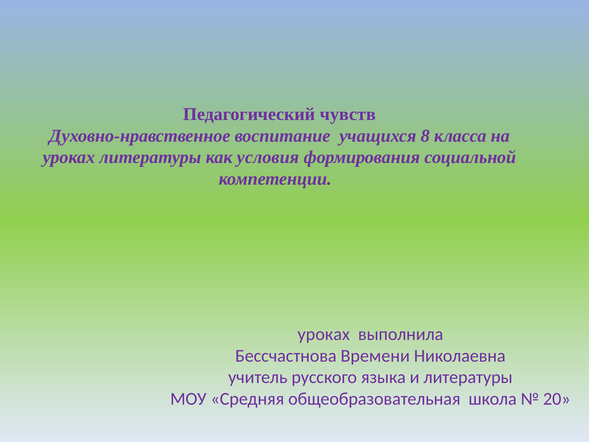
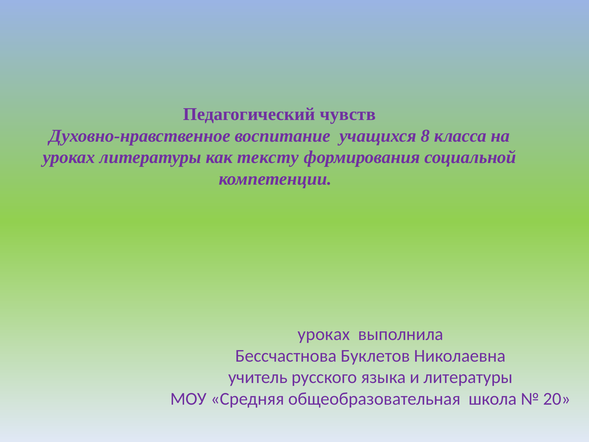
условия: условия -> тексту (268, 157)
Времени: Времени -> Буклетов (375, 356)
